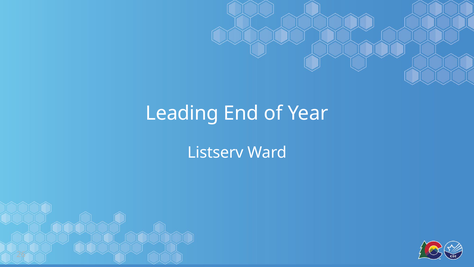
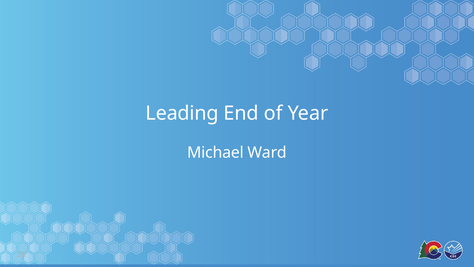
Listserv: Listserv -> Michael (215, 152)
